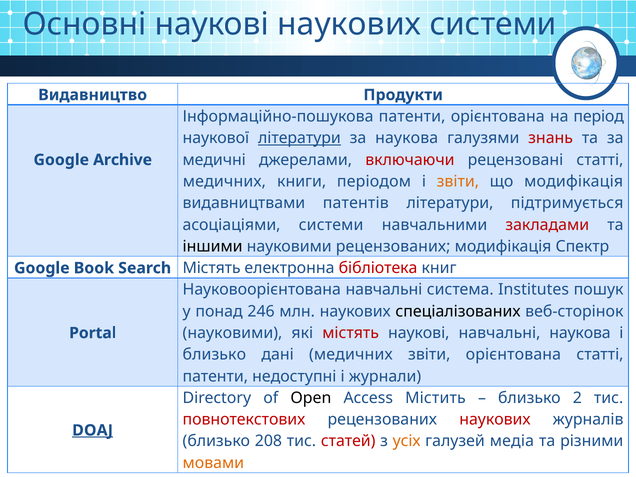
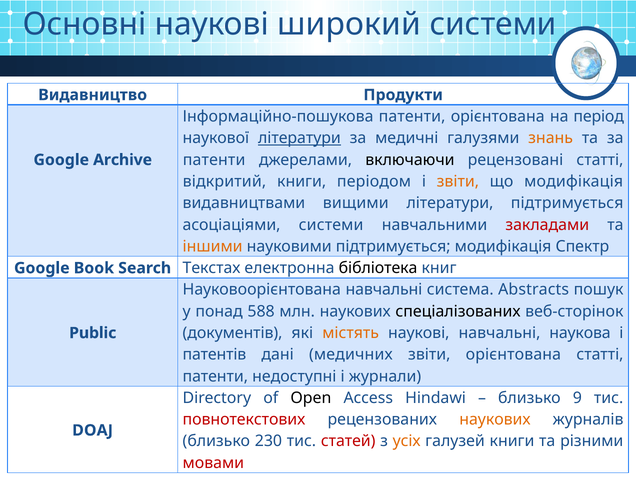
наукові наукових: наукових -> широкий (349, 24)
за наукова: наукова -> медичні (407, 138)
знань colour: red -> orange (551, 138)
медичні: медичні -> патенти (214, 160)
включаючи colour: red -> black (410, 160)
медичних: медичних -> відкритий (224, 181)
патентів: патентів -> вищими (356, 203)
іншими colour: black -> orange (213, 246)
науковими рецензованих: рецензованих -> підтримується (393, 246)
Містять: Містять -> Текстах (212, 268)
бібліотека colour: red -> black (378, 268)
Institutes: Institutes -> Abstracts (534, 290)
246: 246 -> 588 (261, 311)
науковими: науковими -> документів (233, 333)
містять colour: red -> orange (351, 333)
Portal: Portal -> Public (93, 333)
близько: близько -> патентів (214, 355)
Містить: Містить -> Hindawi (436, 398)
2: 2 -> 9 (577, 398)
наукових colour: red -> orange (495, 420)
DOAJ underline: present -> none (93, 430)
208: 208 -> 230 (268, 441)
галузей медіа: медіа -> книги (512, 441)
мовами colour: orange -> red (213, 463)
